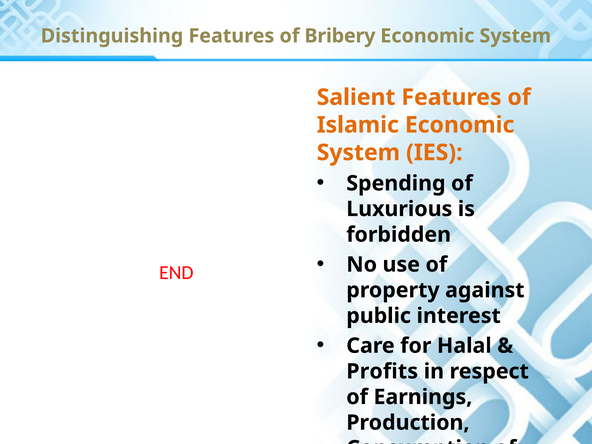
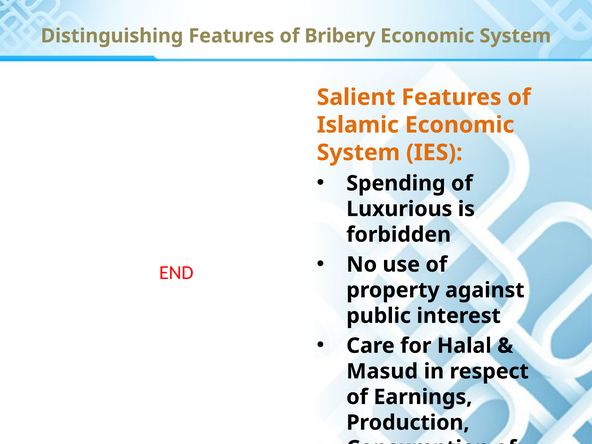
Profits: Profits -> Masud (382, 371)
